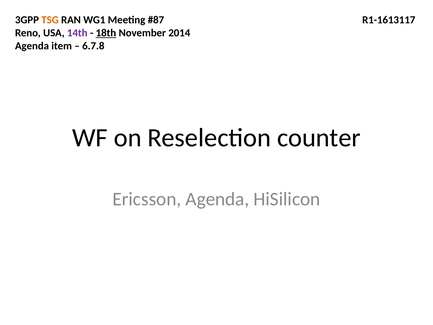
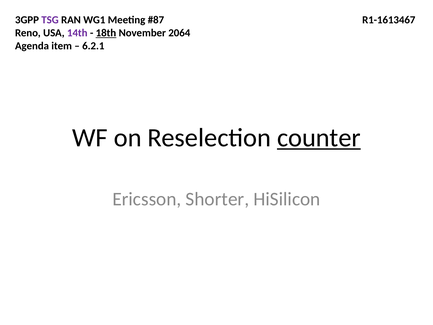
TSG colour: orange -> purple (50, 20)
R1-1613117: R1-1613117 -> R1-1613467 (389, 20)
2014: 2014 -> 2064 (179, 33)
6.7.8: 6.7.8 -> 6.2.1 (93, 46)
counter underline: none -> present (319, 138)
Ericsson Agenda: Agenda -> Shorter (217, 199)
